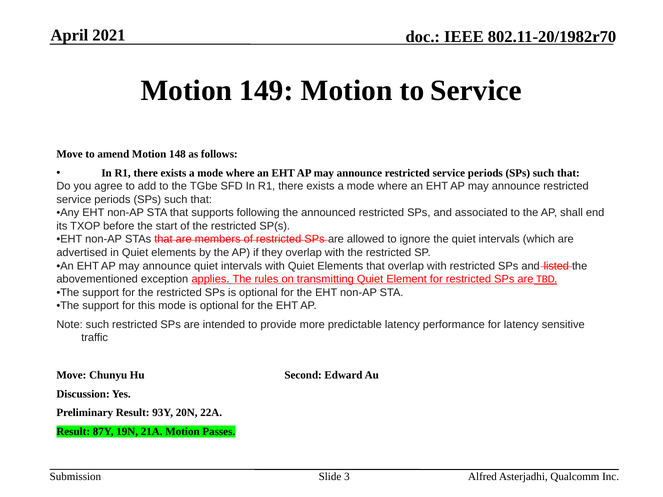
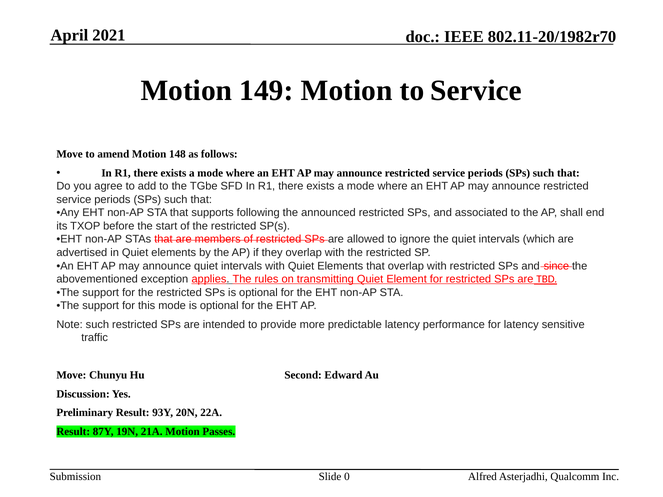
listed: listed -> since (556, 266)
3: 3 -> 0 (347, 477)
